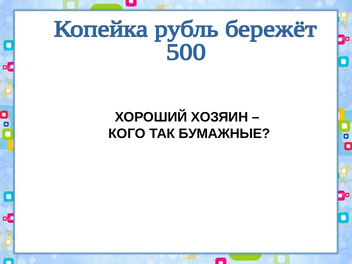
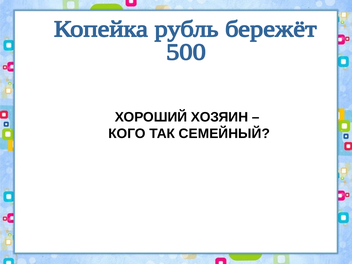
БУМАЖНЫЕ: БУМАЖНЫЕ -> СЕМЕЙНЫЙ (224, 134)
